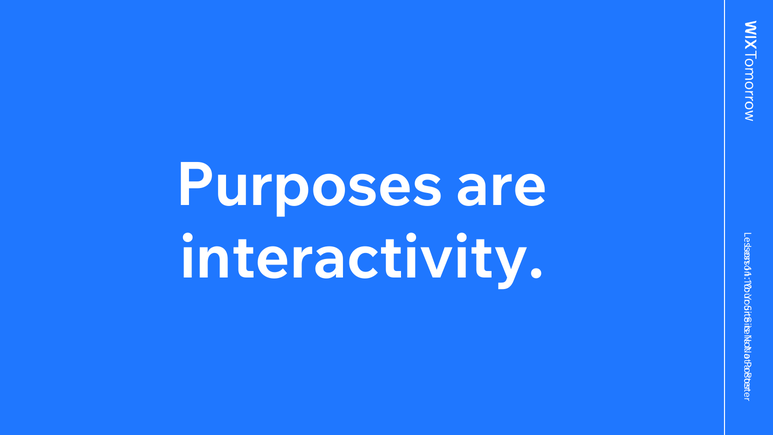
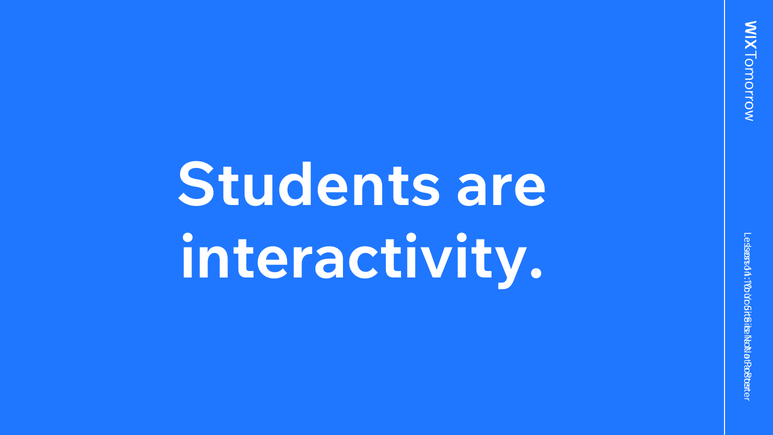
Purposes: Purposes -> Students (309, 186)
